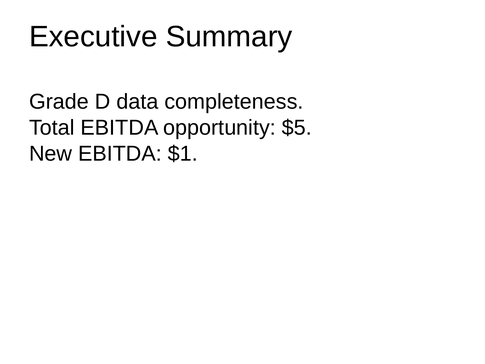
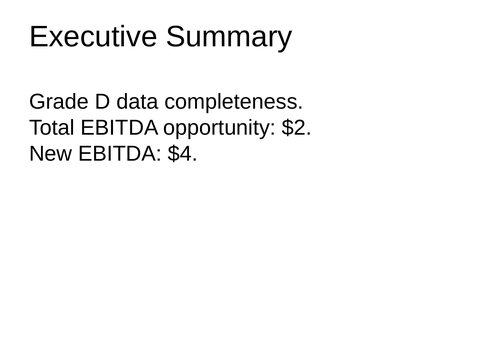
$5: $5 -> $2 (297, 128)
$1: $1 -> $4 (183, 153)
